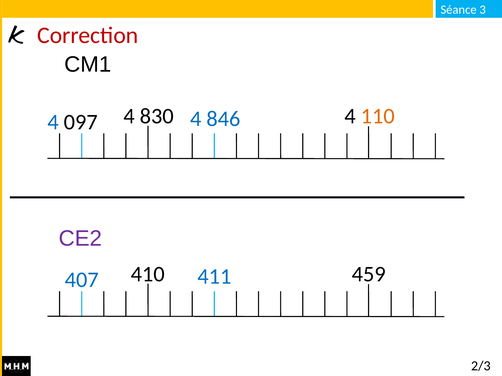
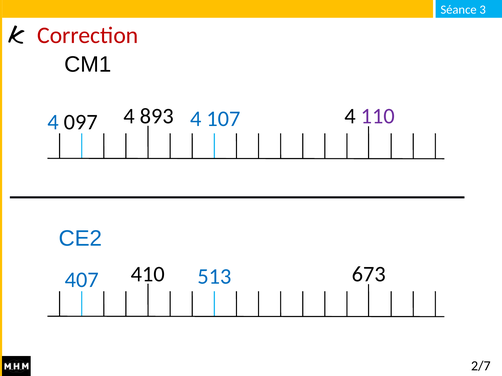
830: 830 -> 893 (157, 116)
110 colour: orange -> purple (378, 116)
846: 846 -> 107 (224, 119)
CE2 colour: purple -> blue (80, 239)
459: 459 -> 673 (369, 274)
411: 411 -> 513 (215, 277)
2/3: 2/3 -> 2/7 (481, 366)
